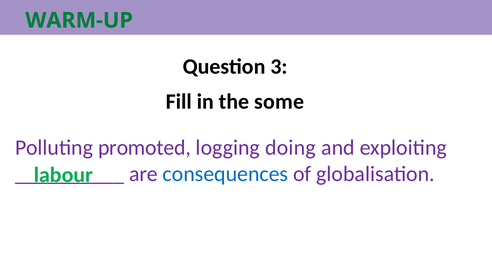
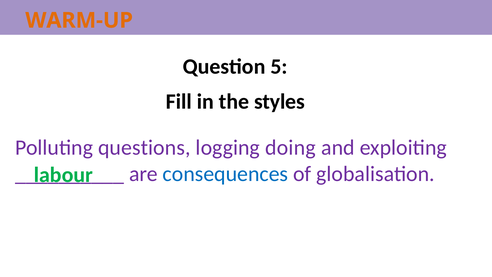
WARM-UP colour: green -> orange (79, 20)
3: 3 -> 5 (279, 66)
some: some -> styles (279, 102)
promoted: promoted -> questions (144, 148)
